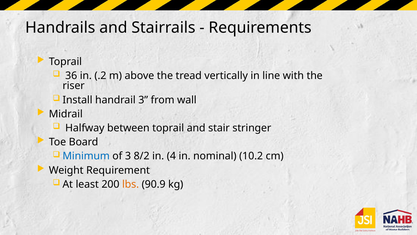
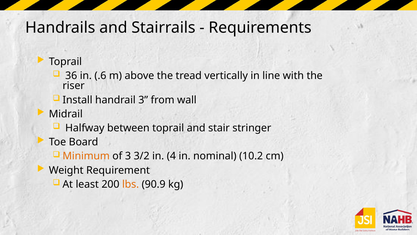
.2: .2 -> .6 (100, 76)
Minimum colour: blue -> orange (86, 156)
8/2: 8/2 -> 3/2 (142, 156)
